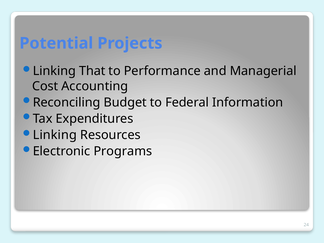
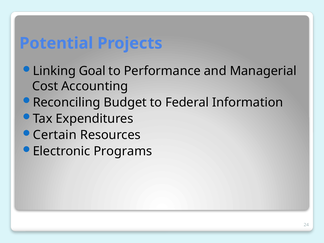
That: That -> Goal (92, 71)
Linking: Linking -> Certain (55, 135)
